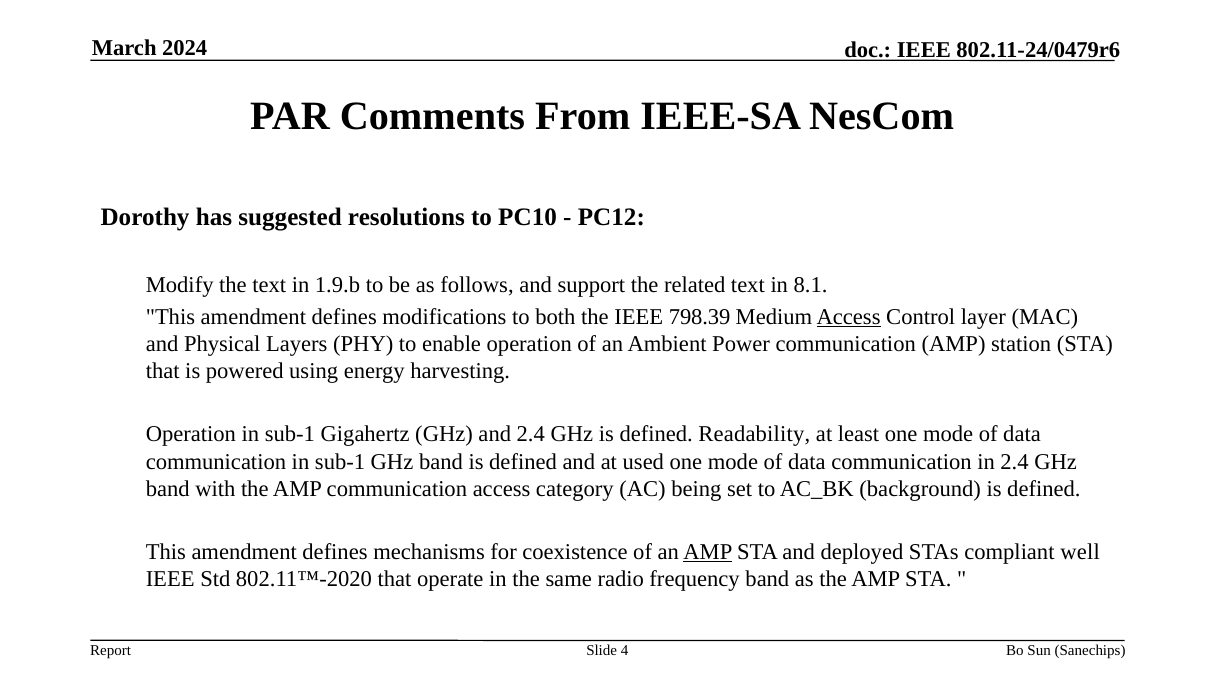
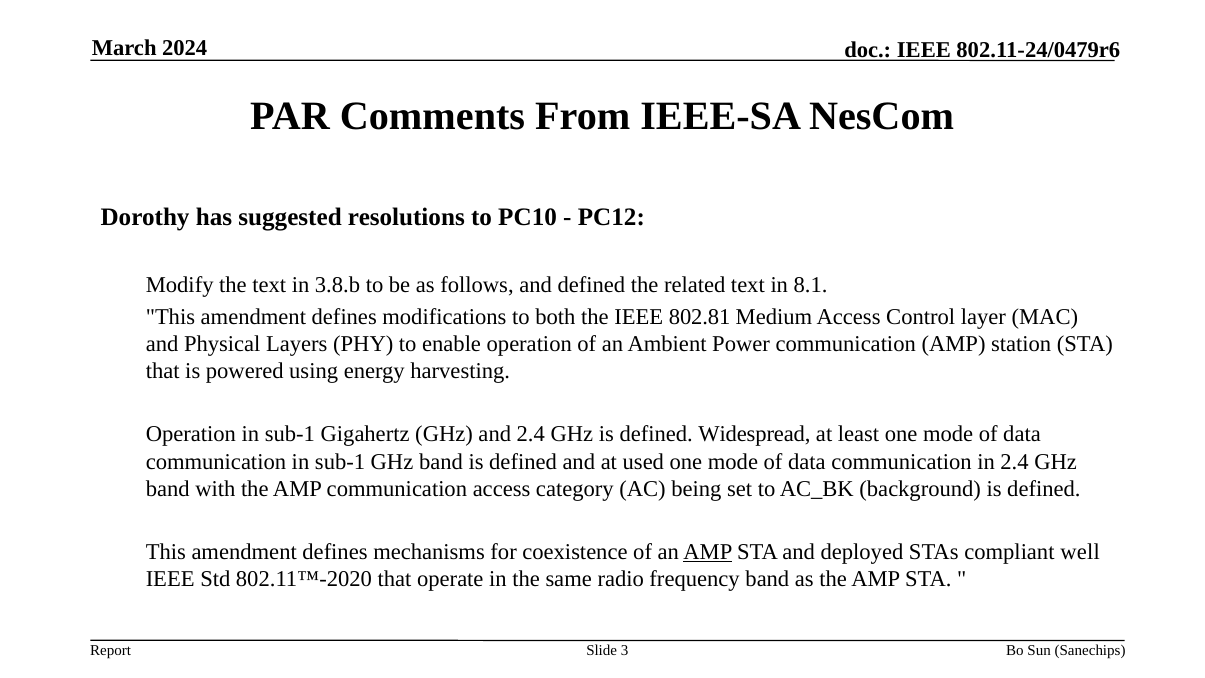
1.9.b: 1.9.b -> 3.8.b (337, 285)
and support: support -> defined (591, 285)
798.39: 798.39 -> 802.81 (700, 317)
Access underline: present -> none (849, 317)
Readability: Readability -> Widespread (754, 434)
4: 4 -> 3 (625, 650)
